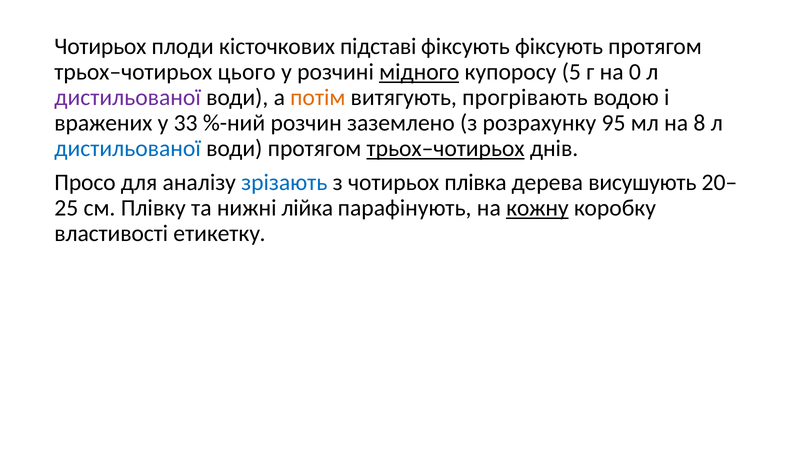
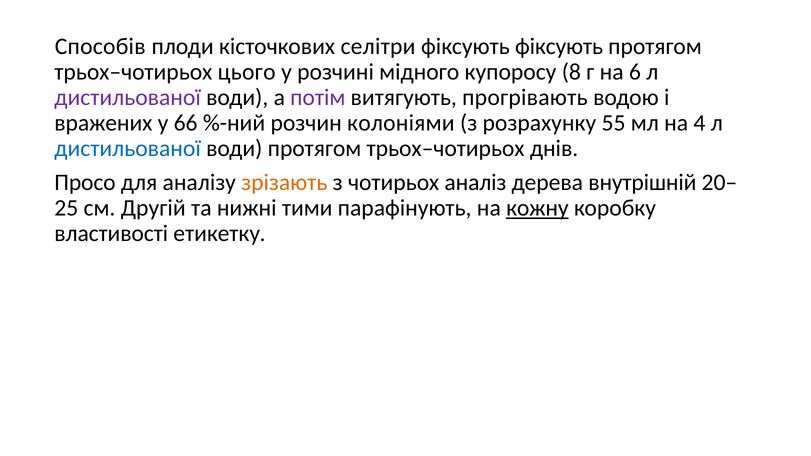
Чотирьох: Чотирьох -> Способів (100, 46)
підставі: підставі -> селітри (378, 46)
мідного underline: present -> none (419, 72)
5: 5 -> 8 (571, 72)
0: 0 -> 6 (635, 72)
потім colour: orange -> purple (318, 98)
33: 33 -> 66 (186, 123)
заземлено: заземлено -> колоніями (401, 123)
95: 95 -> 55 (614, 123)
8: 8 -> 4 (699, 123)
трьох–чотирьох underline: present -> none (446, 149)
зрізають colour: blue -> orange (284, 183)
плівка: плівка -> аналіз (475, 183)
висушують: висушують -> внутрішній (642, 183)
Плівку: Плівку -> Другій (153, 208)
лійка: лійка -> тими (307, 208)
